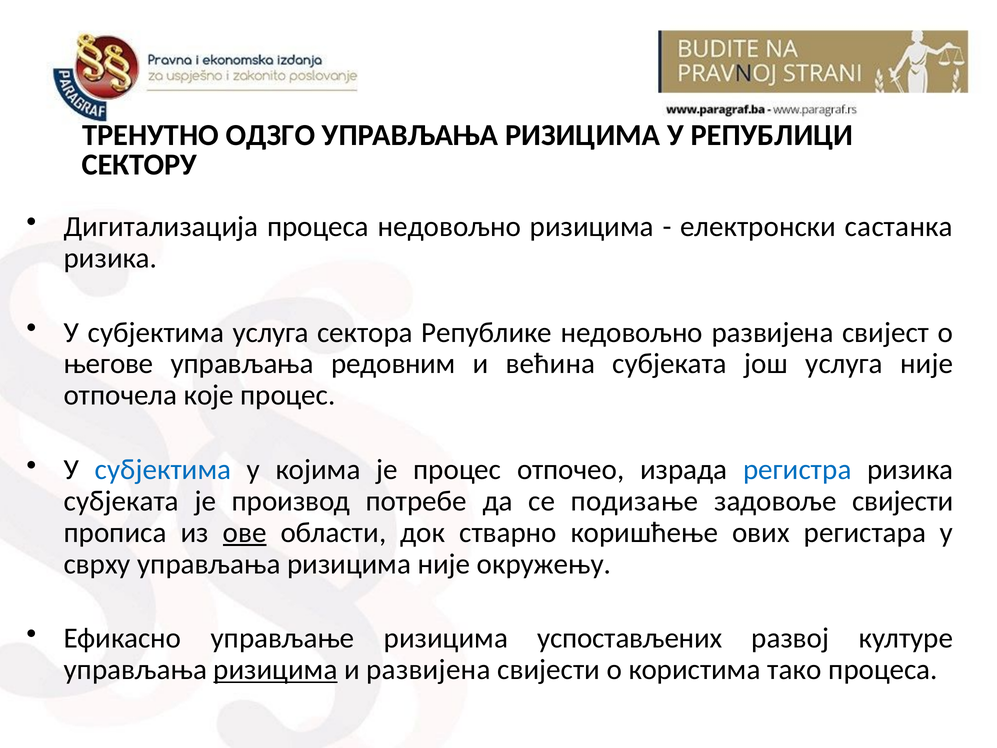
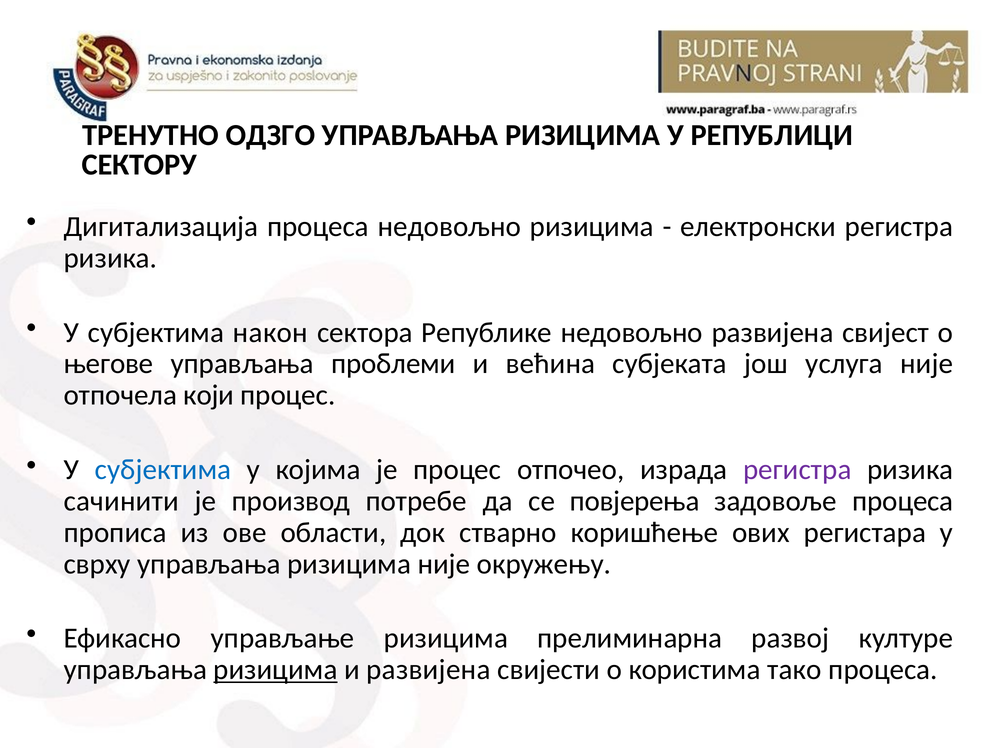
електронски састанка: састанка -> регистра (899, 227)
субјектима услуга: услуга -> након (270, 332)
редовним: редовним -> проблеми (393, 364)
које: које -> који (209, 395)
регистра colour: blue -> purple (797, 470)
субјеката: субјеката -> сачинити (121, 501)
подизање: подизање -> повјерења (635, 501)
задовоље свијести: свијести -> процеса (903, 501)
ове underline: present -> none (245, 532)
успостављених: успостављених -> прелиминарна (630, 638)
